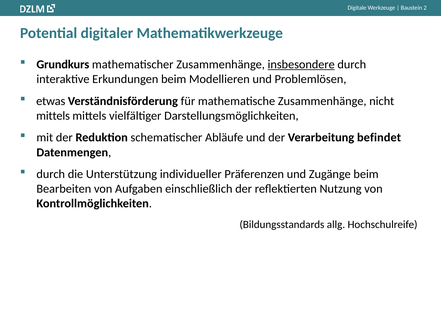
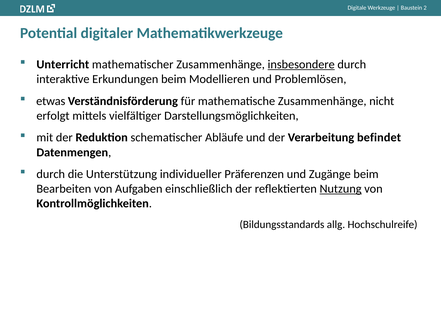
Grundkurs: Grundkurs -> Unterricht (63, 65)
mittels: mittels -> erfolgt (53, 116)
Nutzung underline: none -> present (341, 189)
